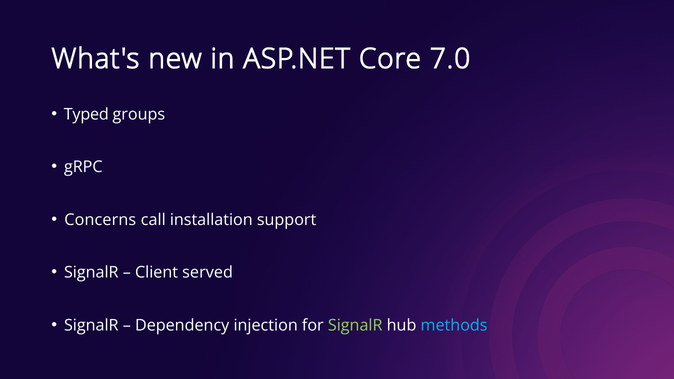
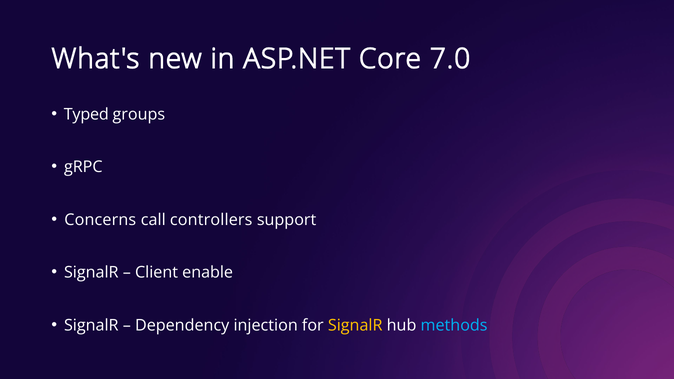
installation: installation -> controllers (211, 220)
served: served -> enable (208, 273)
SignalR colour: light green -> yellow (355, 325)
